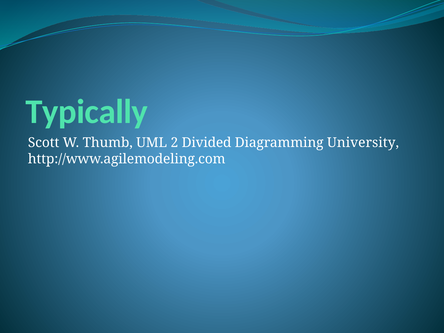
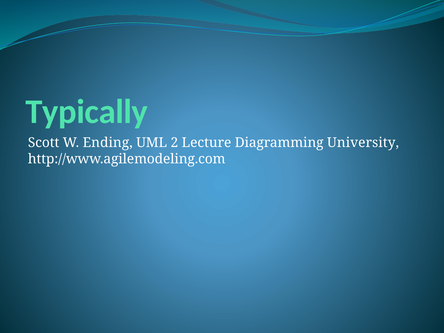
Thumb: Thumb -> Ending (108, 143)
Divided: Divided -> Lecture (206, 143)
